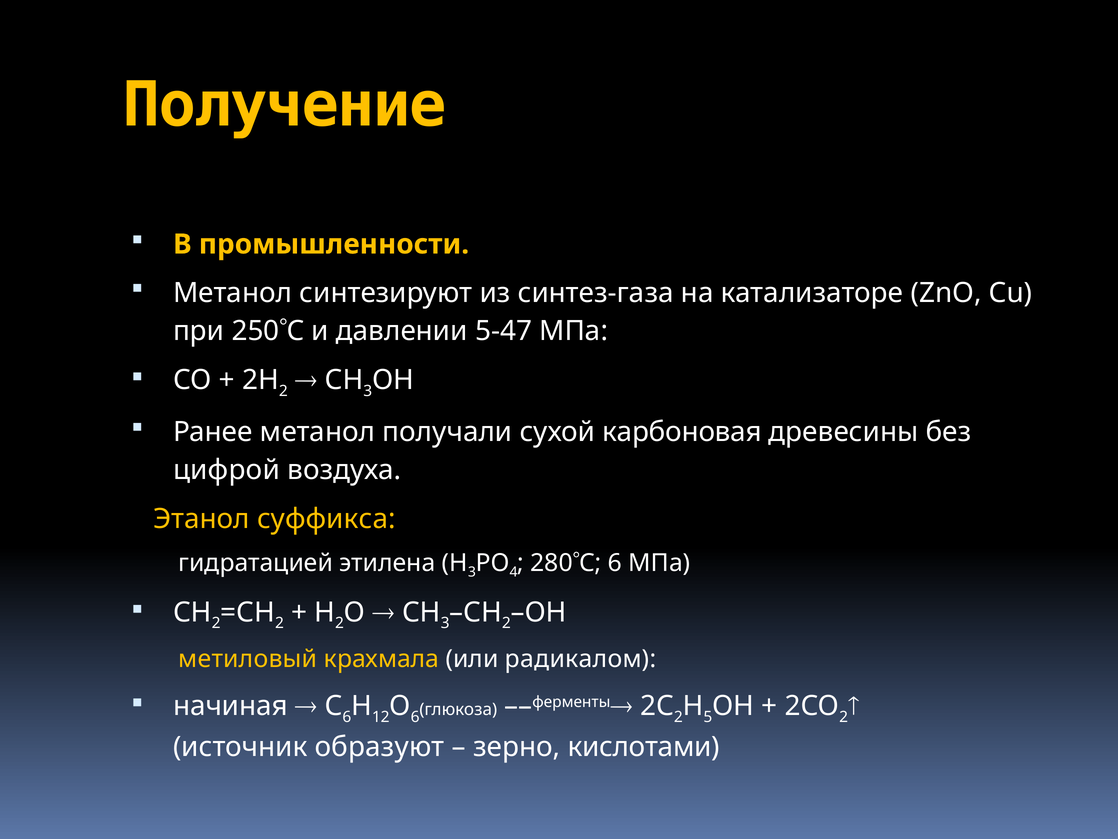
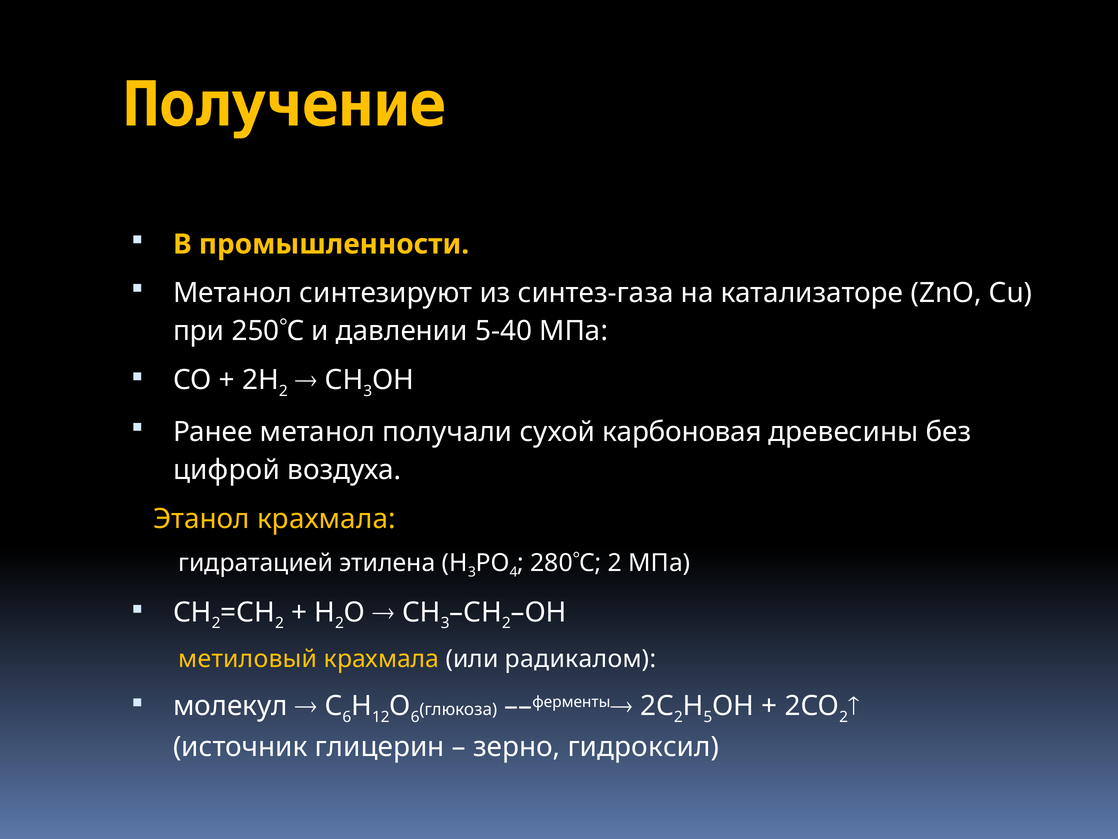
5-47: 5-47 -> 5-40 (504, 331)
Этанол суффикса: суффикса -> крахмала (326, 519)
280C 6: 6 -> 2 (615, 562)
начиная: начиная -> молекул (230, 706)
образуют: образуют -> глицерин (380, 747)
кислотами: кислотами -> гидроксил (643, 747)
